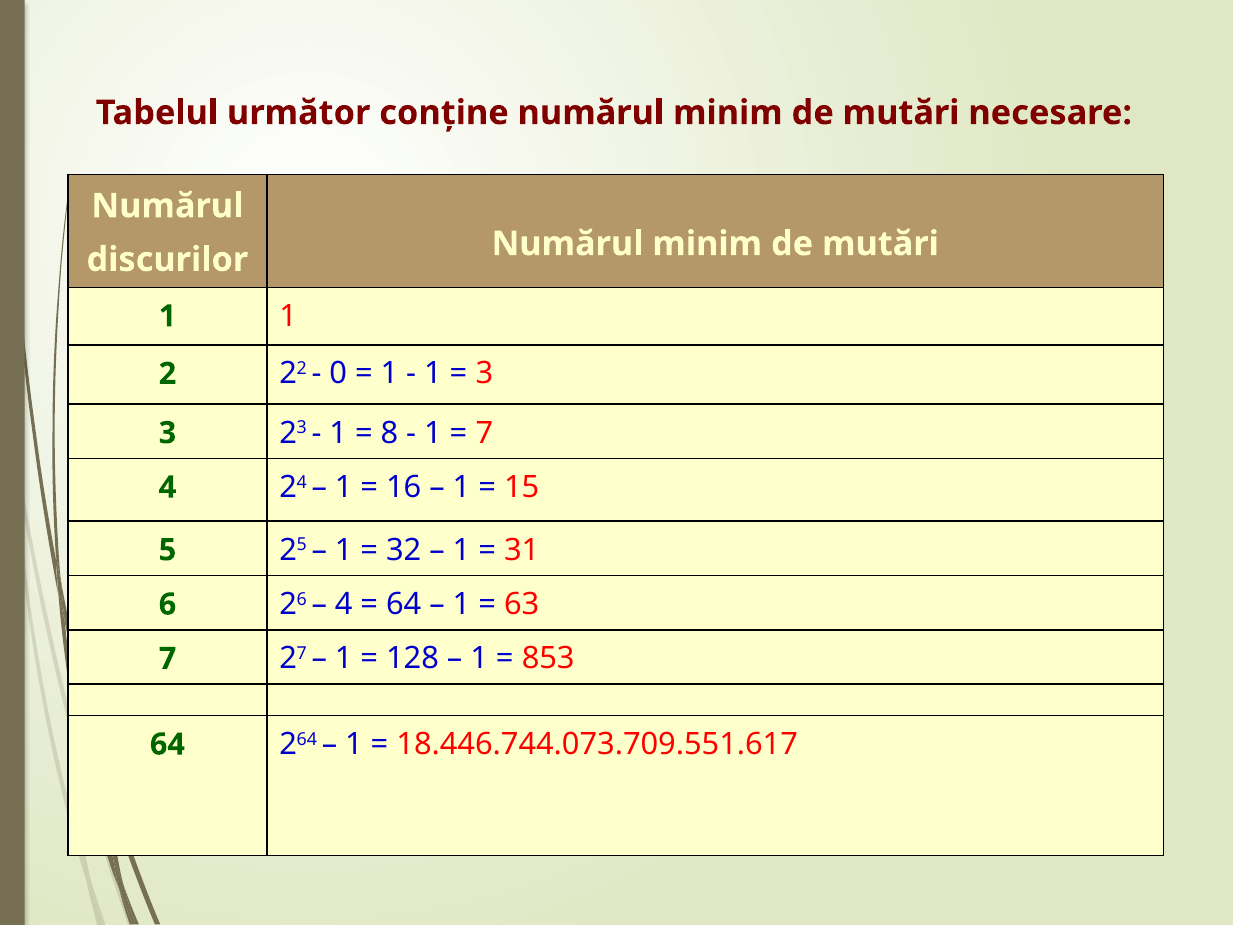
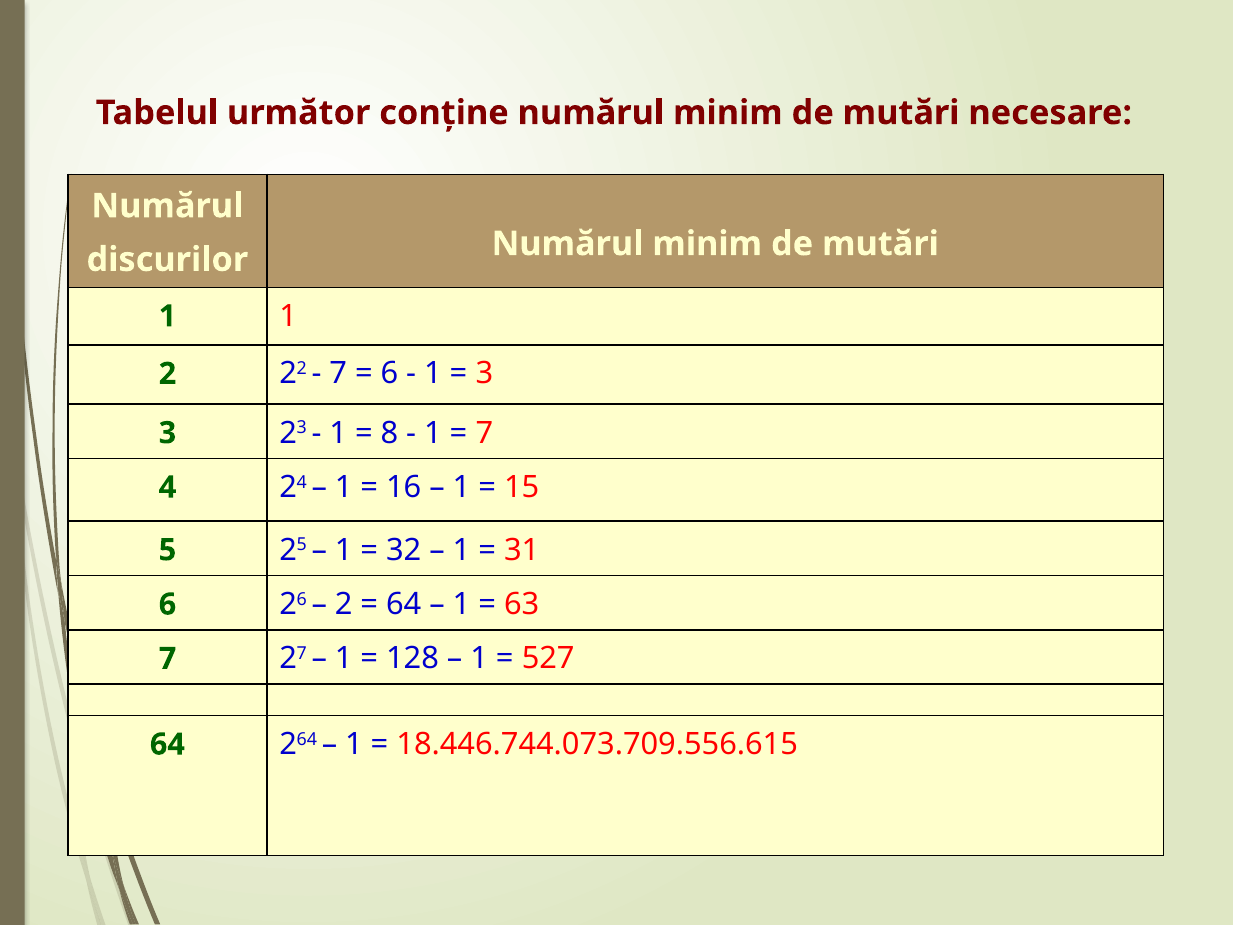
0: 0 -> 7 (338, 374)
1: 1 -> 6 (389, 374)
4: 4 -> 2 (344, 604)
853: 853 -> 527 (548, 659)
18.446.744.073.709.551.617: 18.446.744.073.709.551.617 -> 18.446.744.073.709.556.615 (597, 744)
